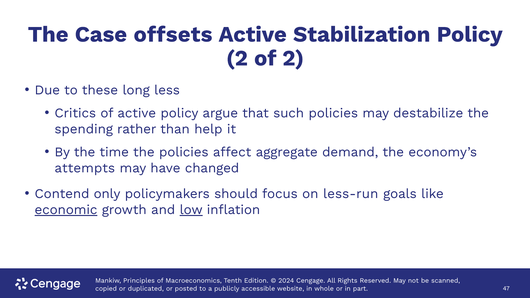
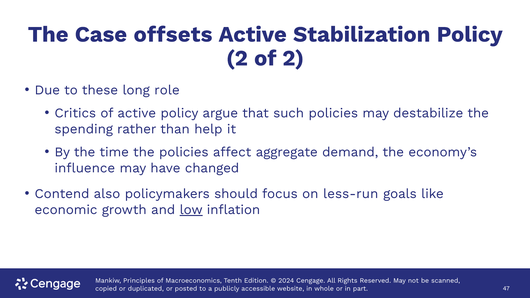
less: less -> role (167, 90)
attempts: attempts -> influence (85, 168)
only: only -> also (107, 194)
economic underline: present -> none (66, 210)
